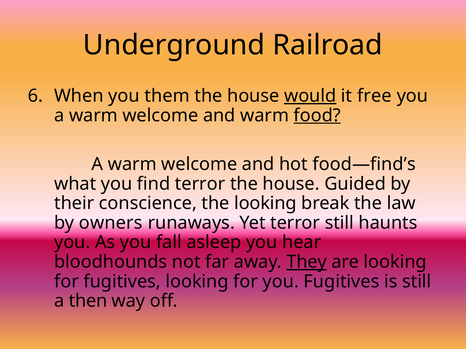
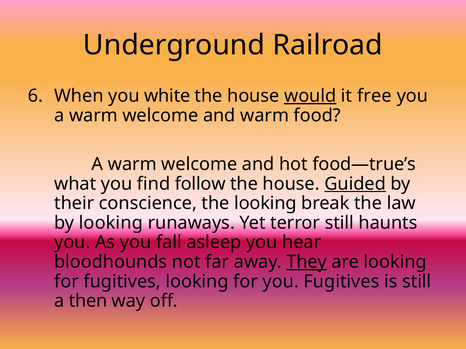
them: them -> white (167, 96)
food underline: present -> none (317, 116)
food—find’s: food—find’s -> food—true’s (364, 164)
find terror: terror -> follow (200, 184)
Guided underline: none -> present (355, 184)
by owners: owners -> looking (111, 223)
